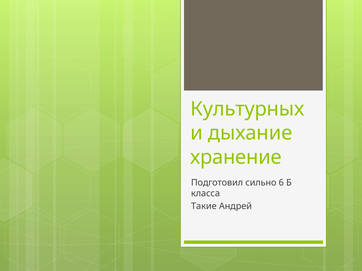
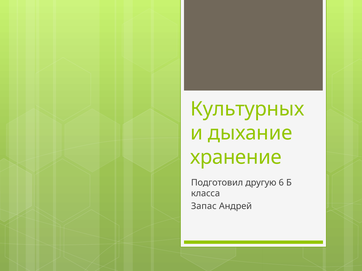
сильно: сильно -> другую (261, 183)
Такие: Такие -> Запас (204, 206)
